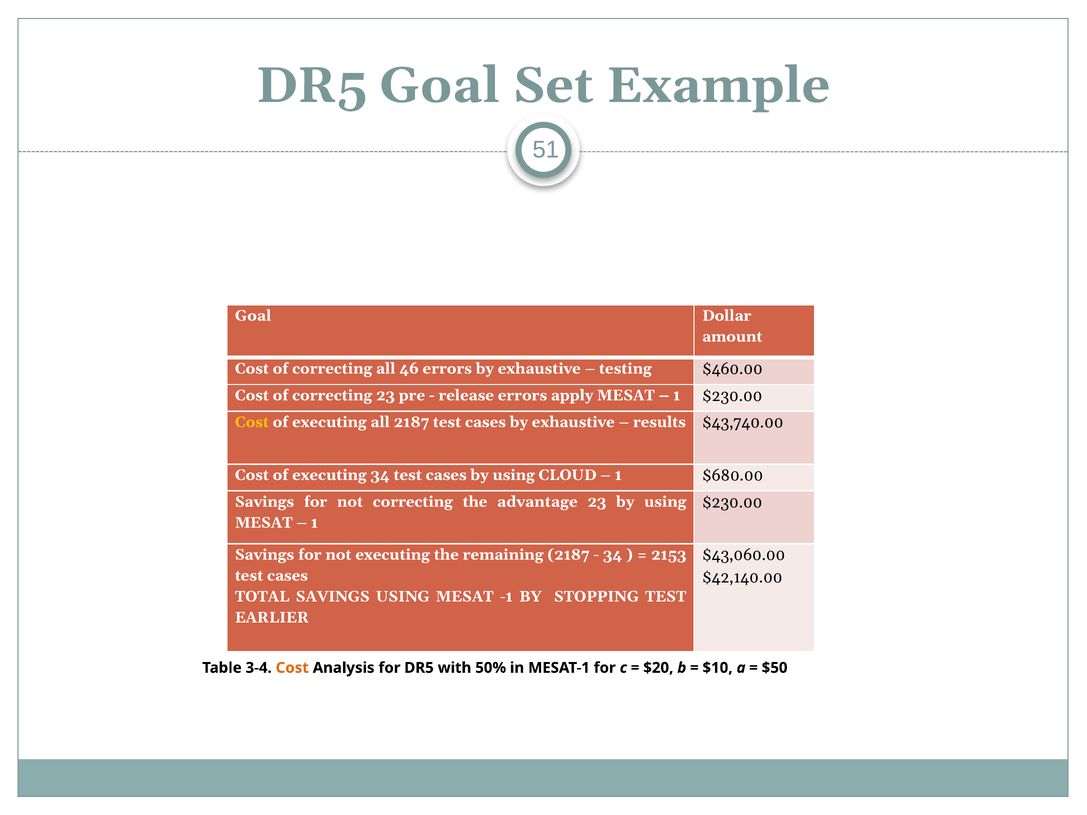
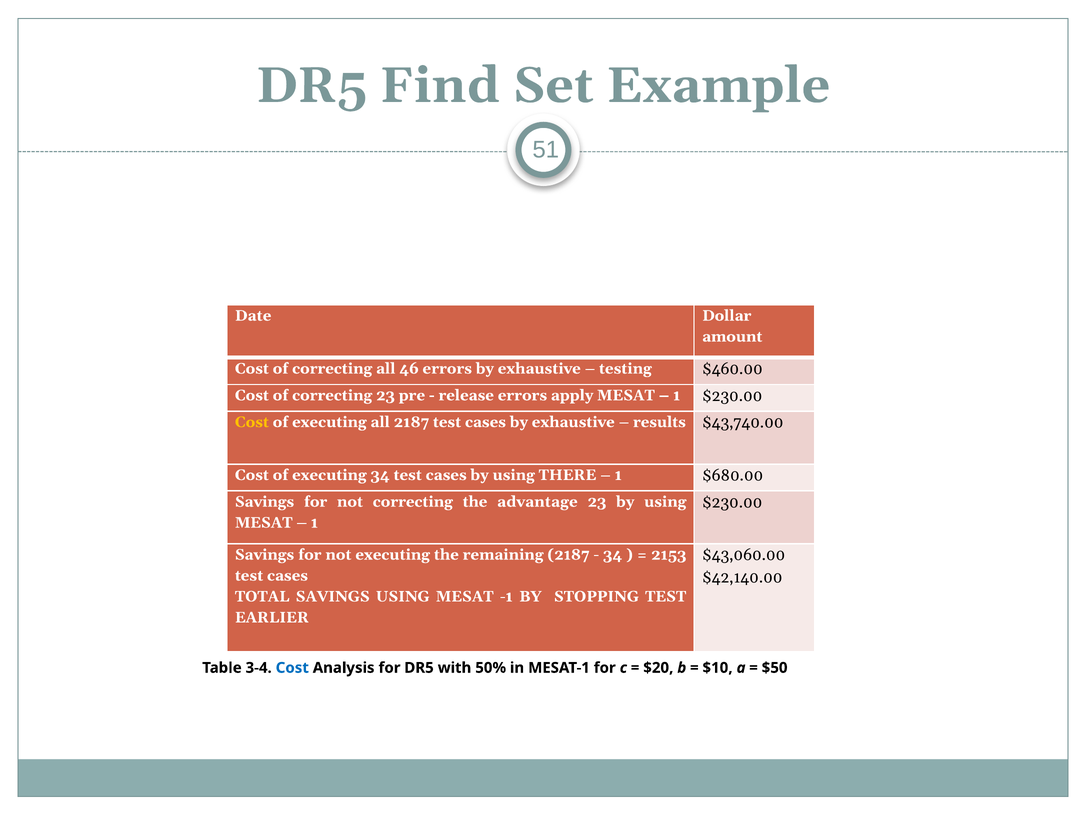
DR5 Goal: Goal -> Find (440, 85)
Goal: Goal -> Date (253, 316)
CLOUD: CLOUD -> THERE (568, 475)
Cost colour: orange -> blue (292, 668)
